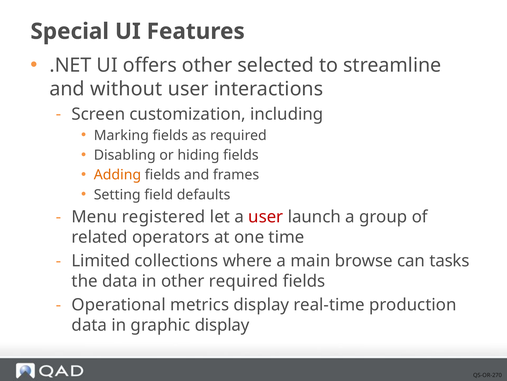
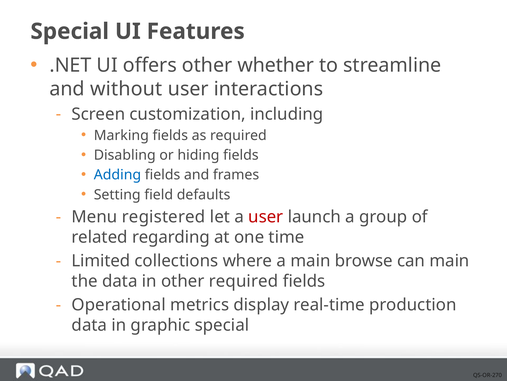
selected: selected -> whether (276, 65)
Adding colour: orange -> blue (117, 175)
operators: operators -> regarding (171, 237)
can tasks: tasks -> main (449, 260)
graphic display: display -> special (222, 325)
